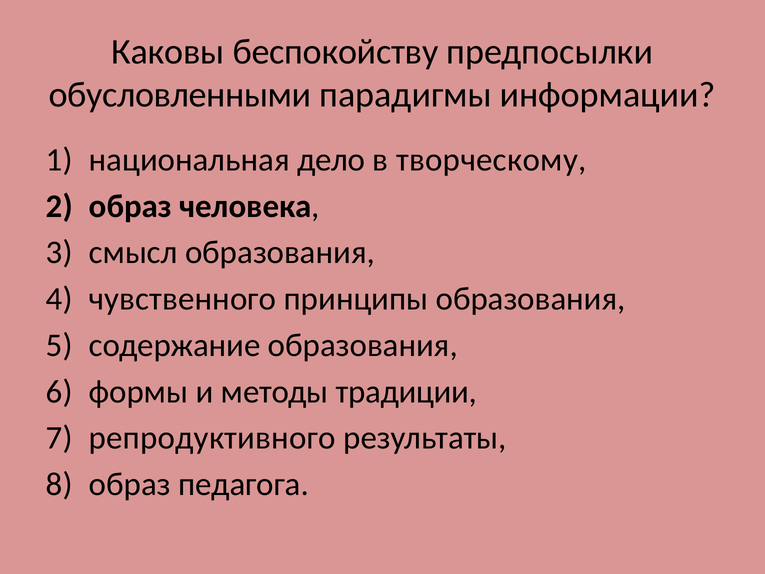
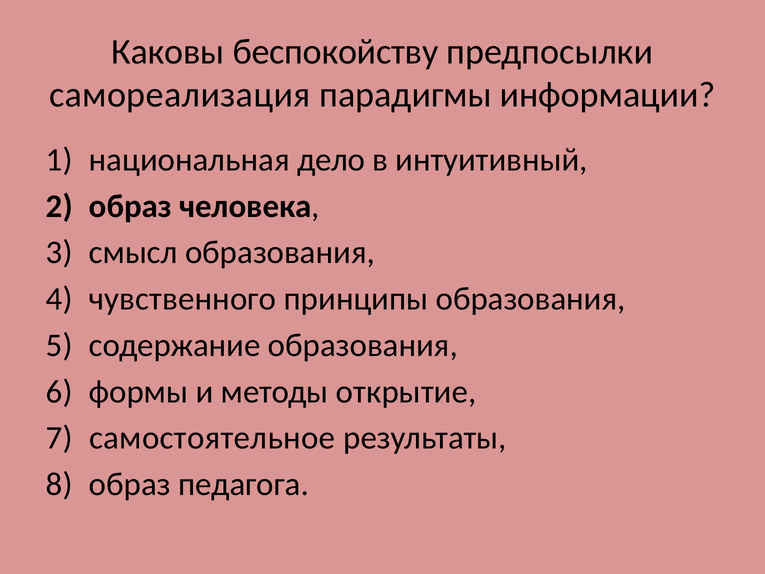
обусловленными: обусловленными -> самореализация (180, 95)
творческому: творческому -> интуитивный (491, 160)
традиции: традиции -> открытие (406, 392)
репродуктивного: репродуктивного -> самостоятельное (212, 438)
